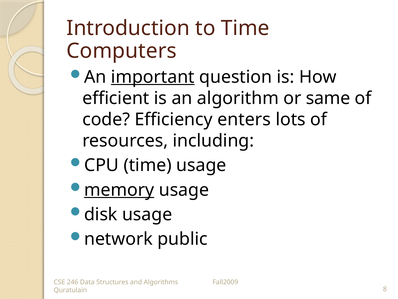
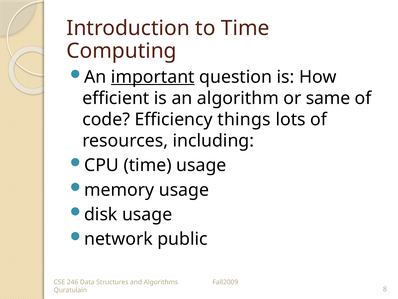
Computers: Computers -> Computing (122, 51)
enters: enters -> things (244, 119)
memory underline: present -> none (119, 190)
